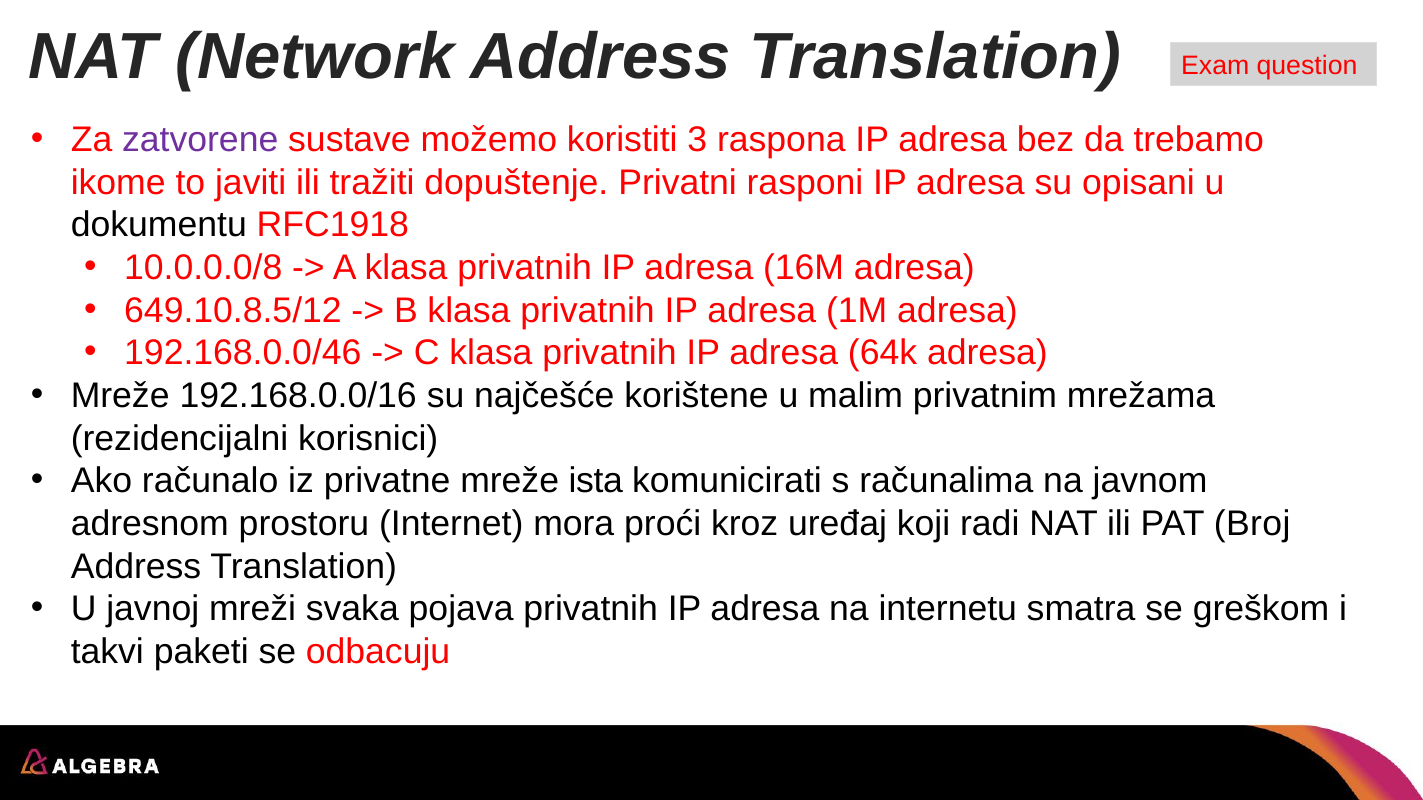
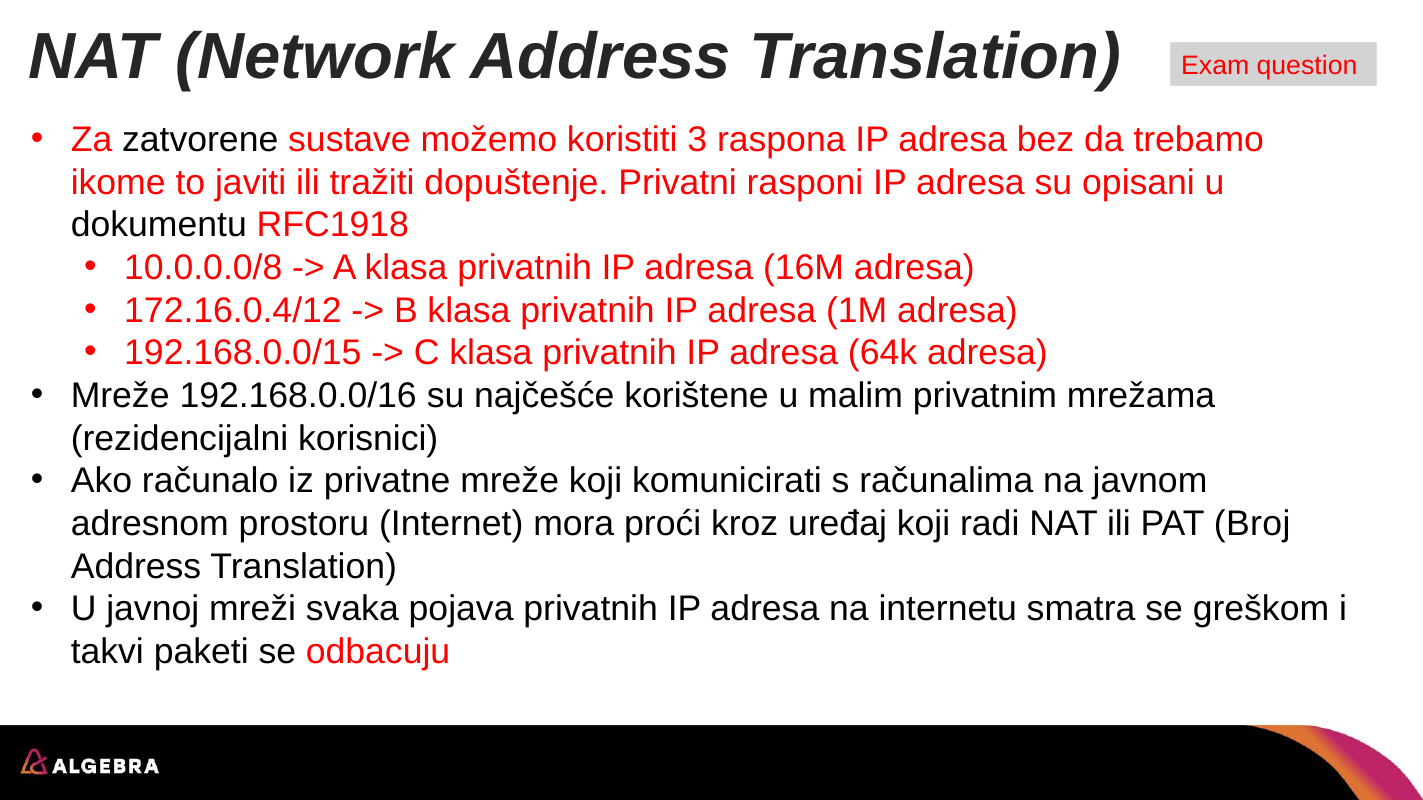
zatvorene colour: purple -> black (200, 140)
649.10.8.5/12: 649.10.8.5/12 -> 172.16.0.4/12 (233, 311)
192.168.0.0/46: 192.168.0.0/46 -> 192.168.0.0/15 (243, 353)
mreže ista: ista -> koji (596, 481)
